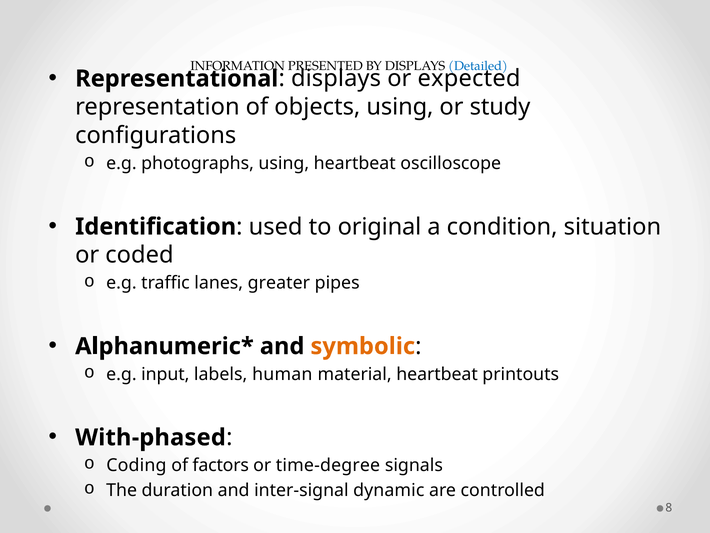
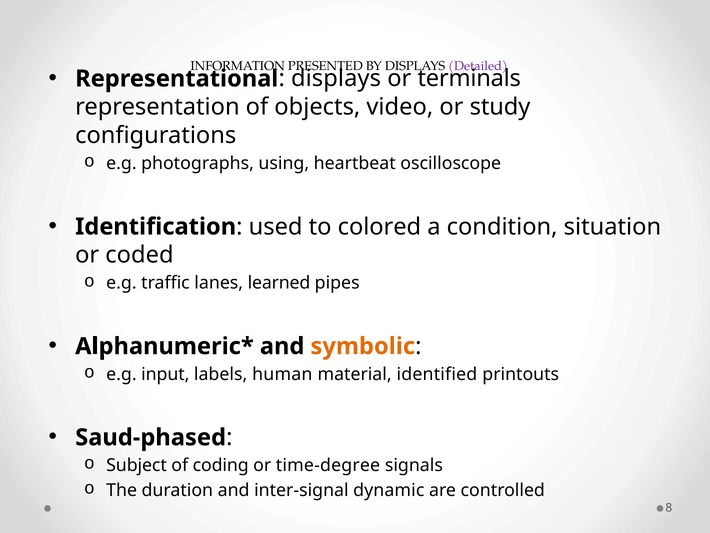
Detailed colour: blue -> purple (478, 66)
expected: expected -> terminals (469, 79)
objects using: using -> video (400, 107)
original: original -> colored (379, 226)
greater: greater -> learned (279, 283)
material heartbeat: heartbeat -> identified (437, 374)
With-phased: With-phased -> Saud-phased (151, 437)
Coding: Coding -> Subject (137, 465)
factors: factors -> coding (221, 465)
